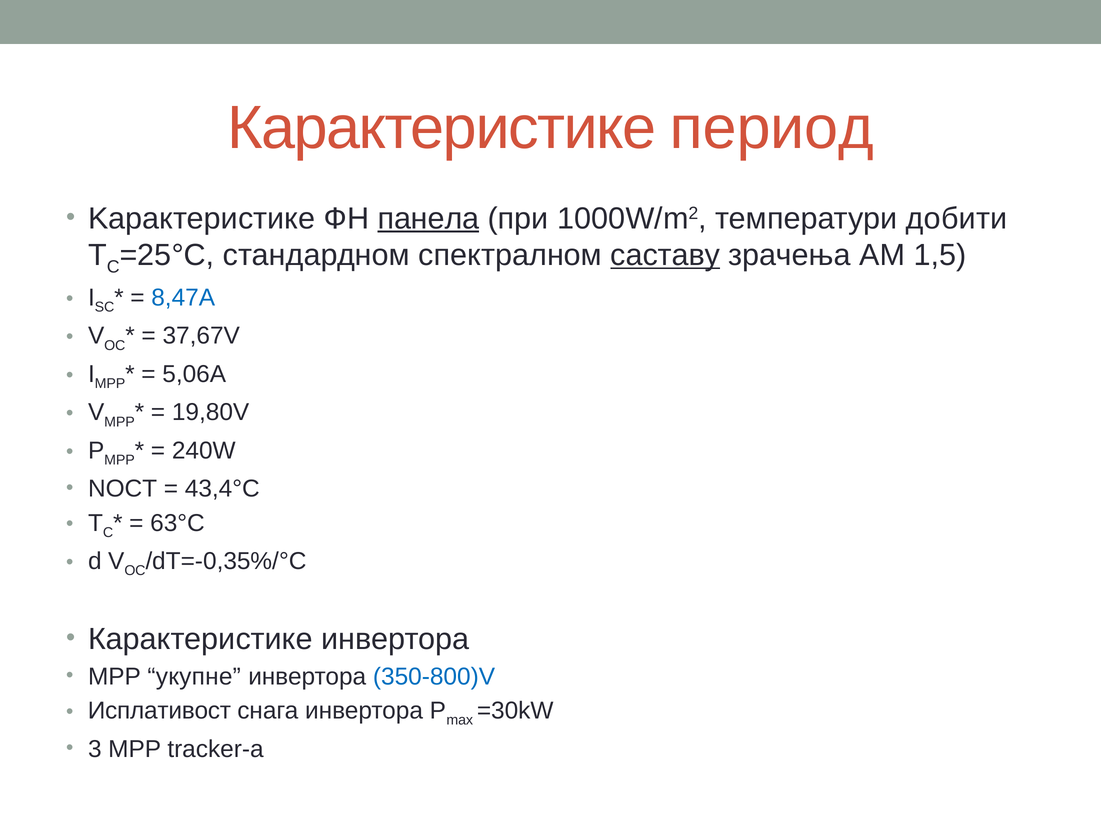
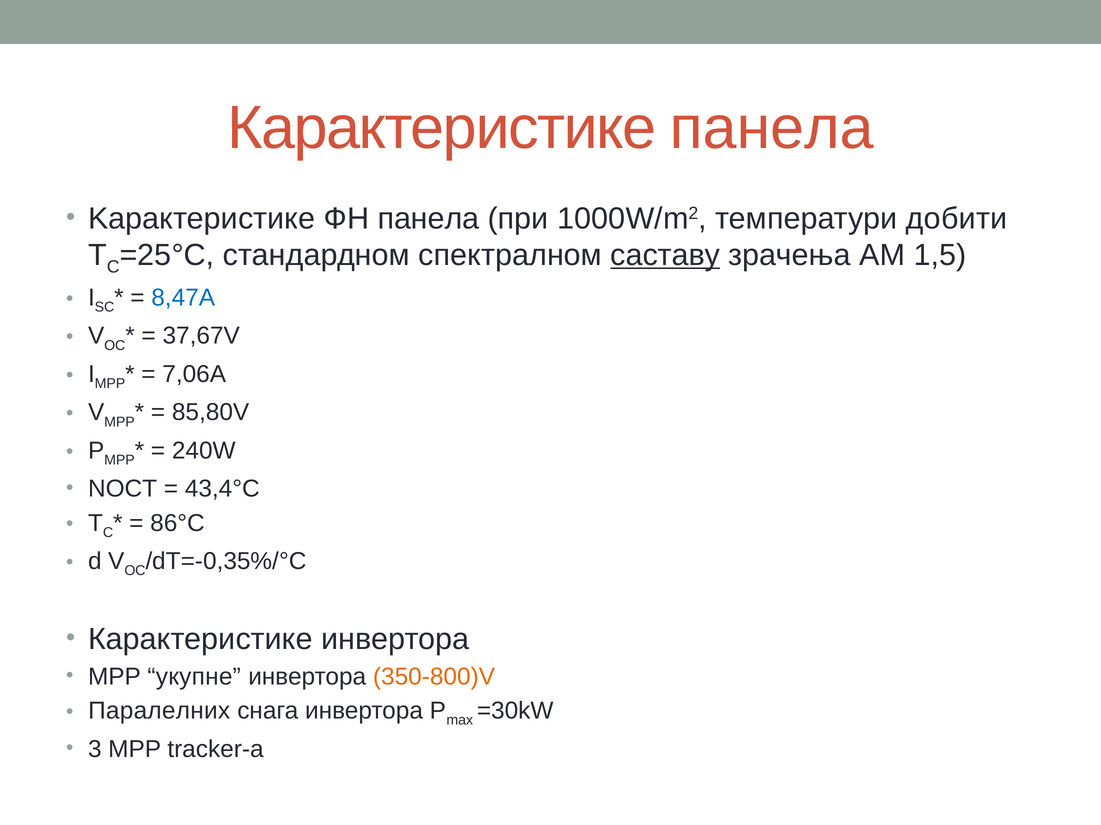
Карактеристике период: период -> панела (772, 128)
панела underline: present -> none (428, 219)
5,06A: 5,06A -> 7,06A (194, 374)
19,80V: 19,80V -> 85,80V (211, 413)
63°C: 63°C -> 86°C (177, 524)
350-800)V colour: blue -> orange (434, 677)
Исплативост: Исплативост -> Паралелних (159, 711)
